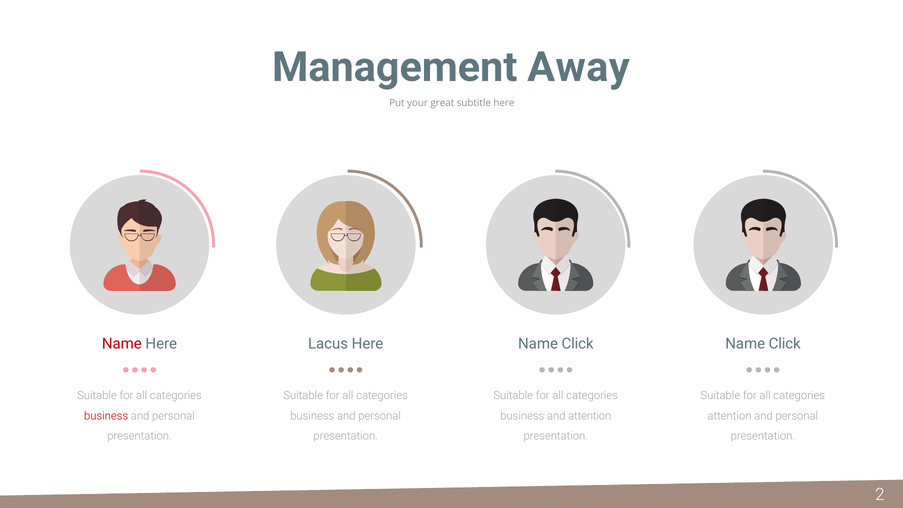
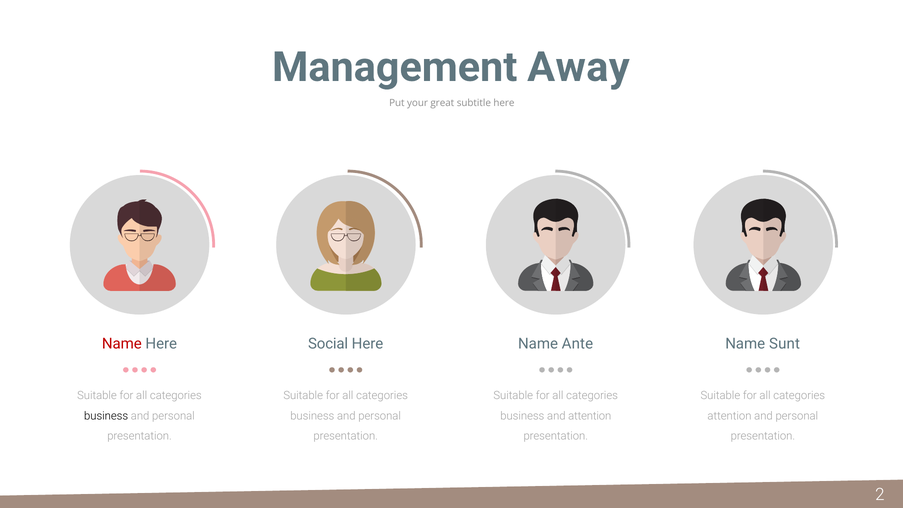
Lacus: Lacus -> Social (328, 344)
Click: Click -> Ante (577, 344)
Click: Click -> Sunt (785, 344)
business colour: red -> black (106, 416)
